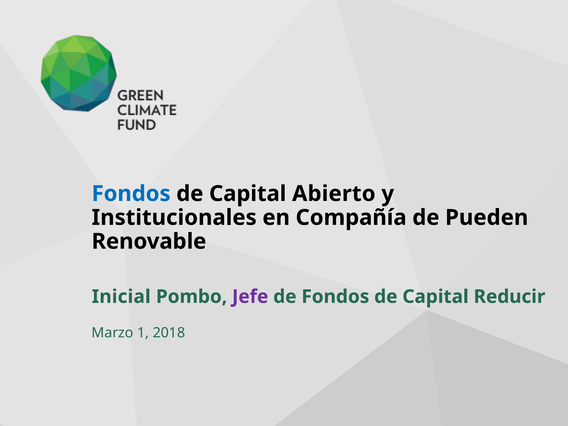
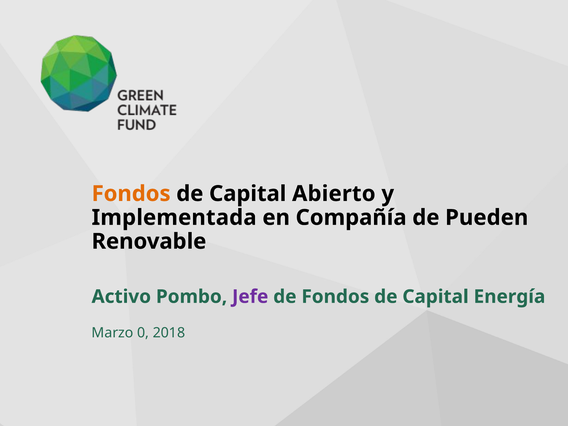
Fondos colour: blue -> orange (131, 194)
Institucionales: Institucionales -> Implementada (174, 218)
Inicial: Inicial -> Activo (121, 297)
Reducir: Reducir -> Energía (509, 297)
1: 1 -> 0 (143, 333)
